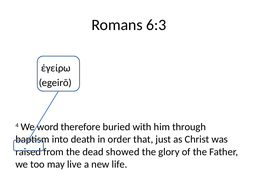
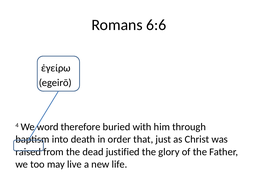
6:3: 6:3 -> 6:6 (156, 25)
showed: showed -> justified (123, 152)
